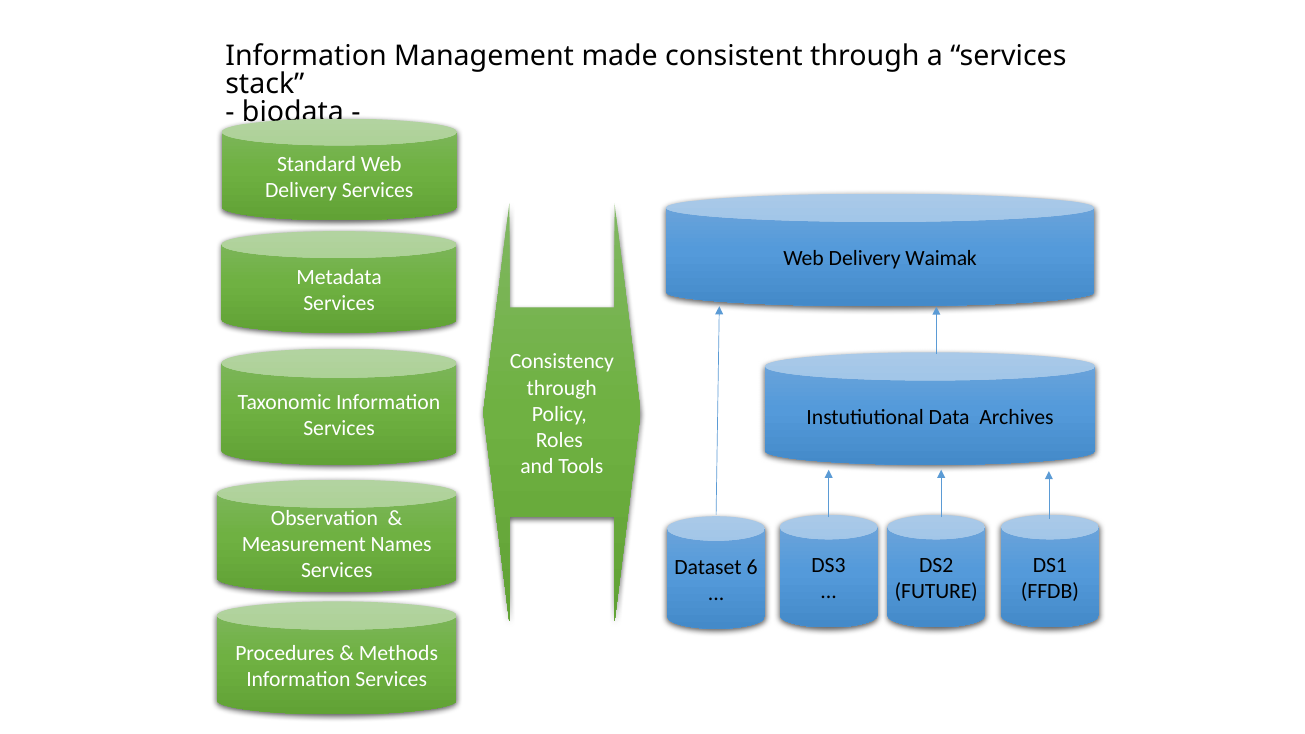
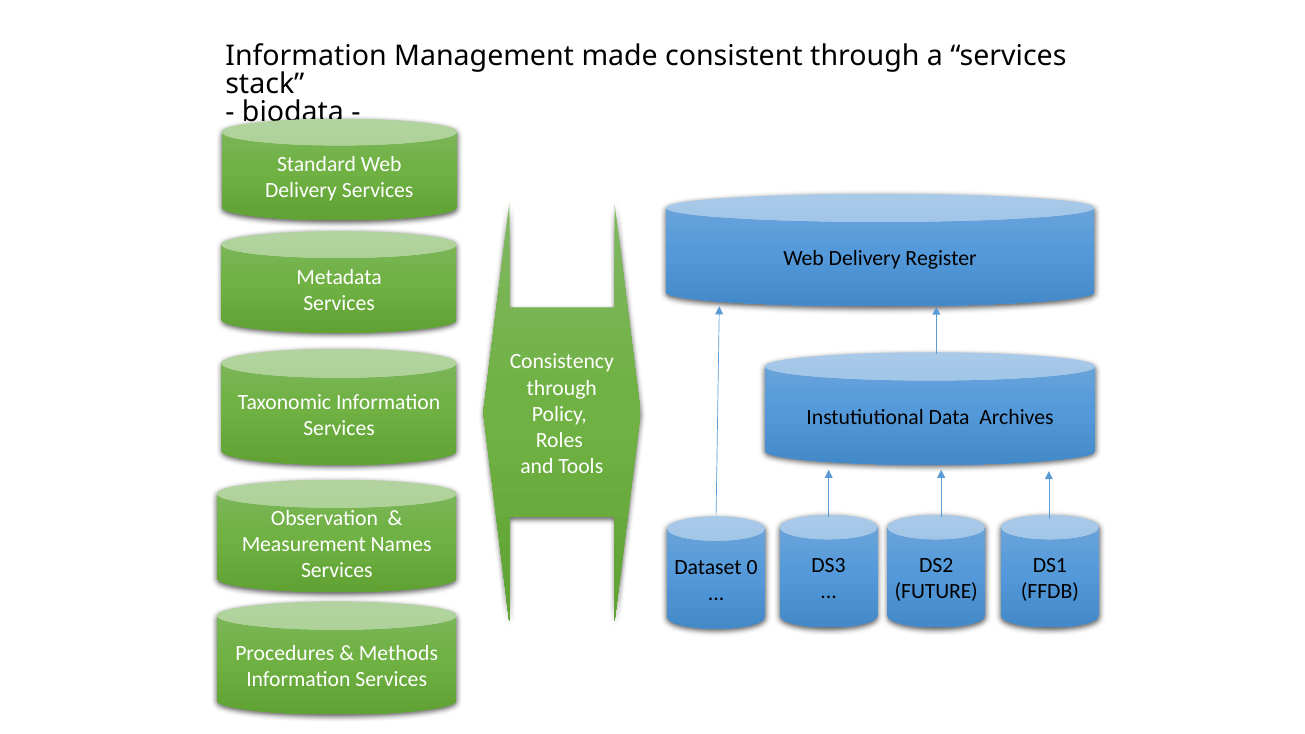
Waimak: Waimak -> Register (941, 259)
6: 6 -> 0 (752, 567)
